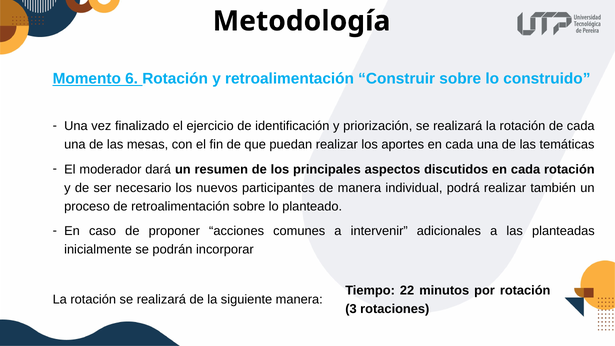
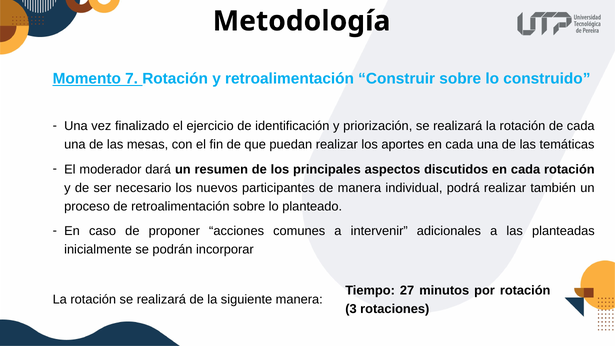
6: 6 -> 7 (132, 79)
22: 22 -> 27 (407, 290)
